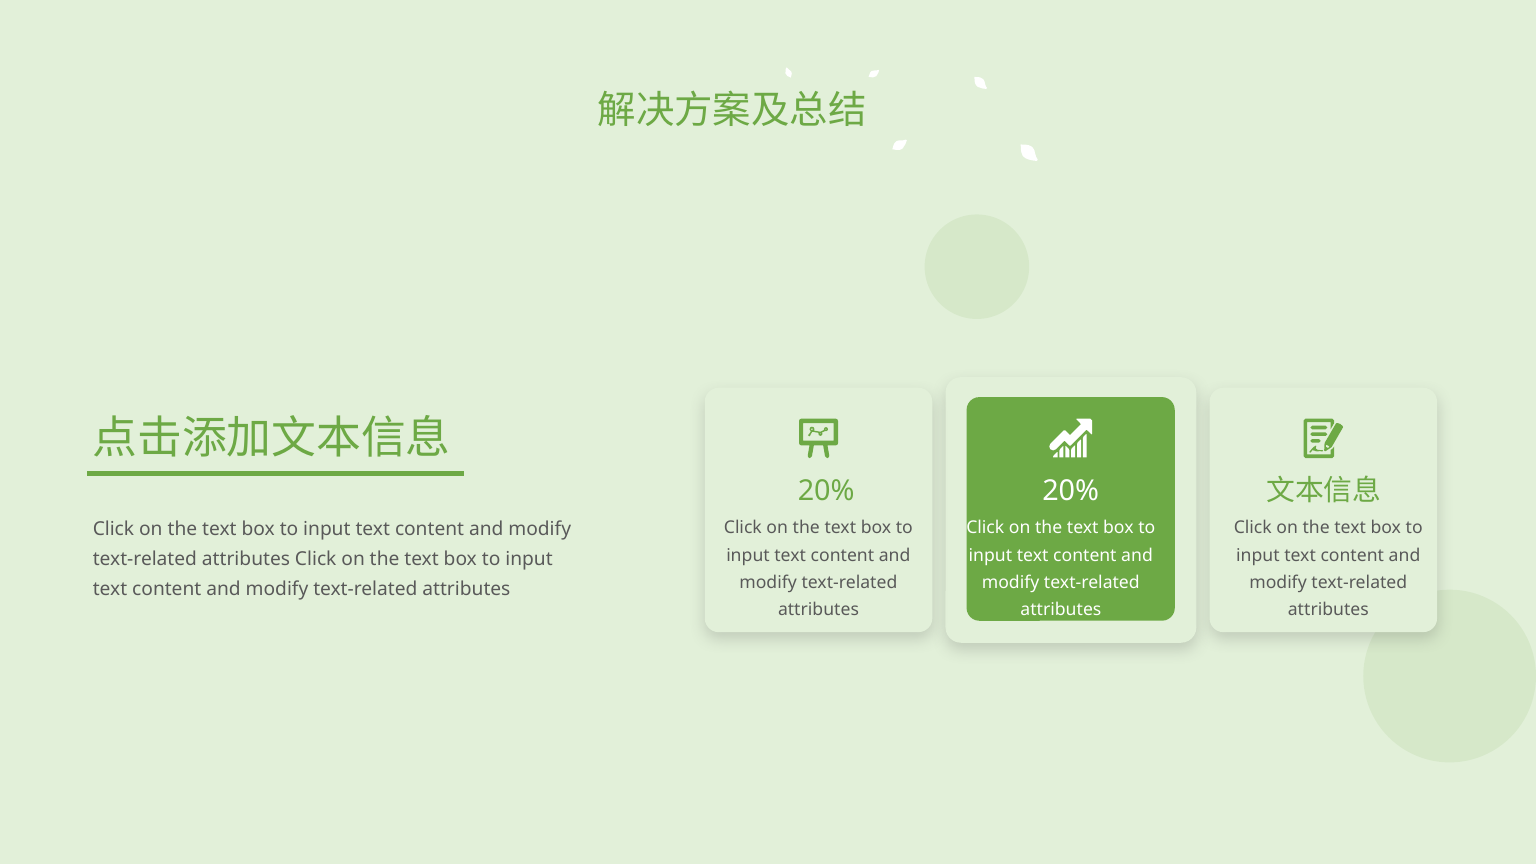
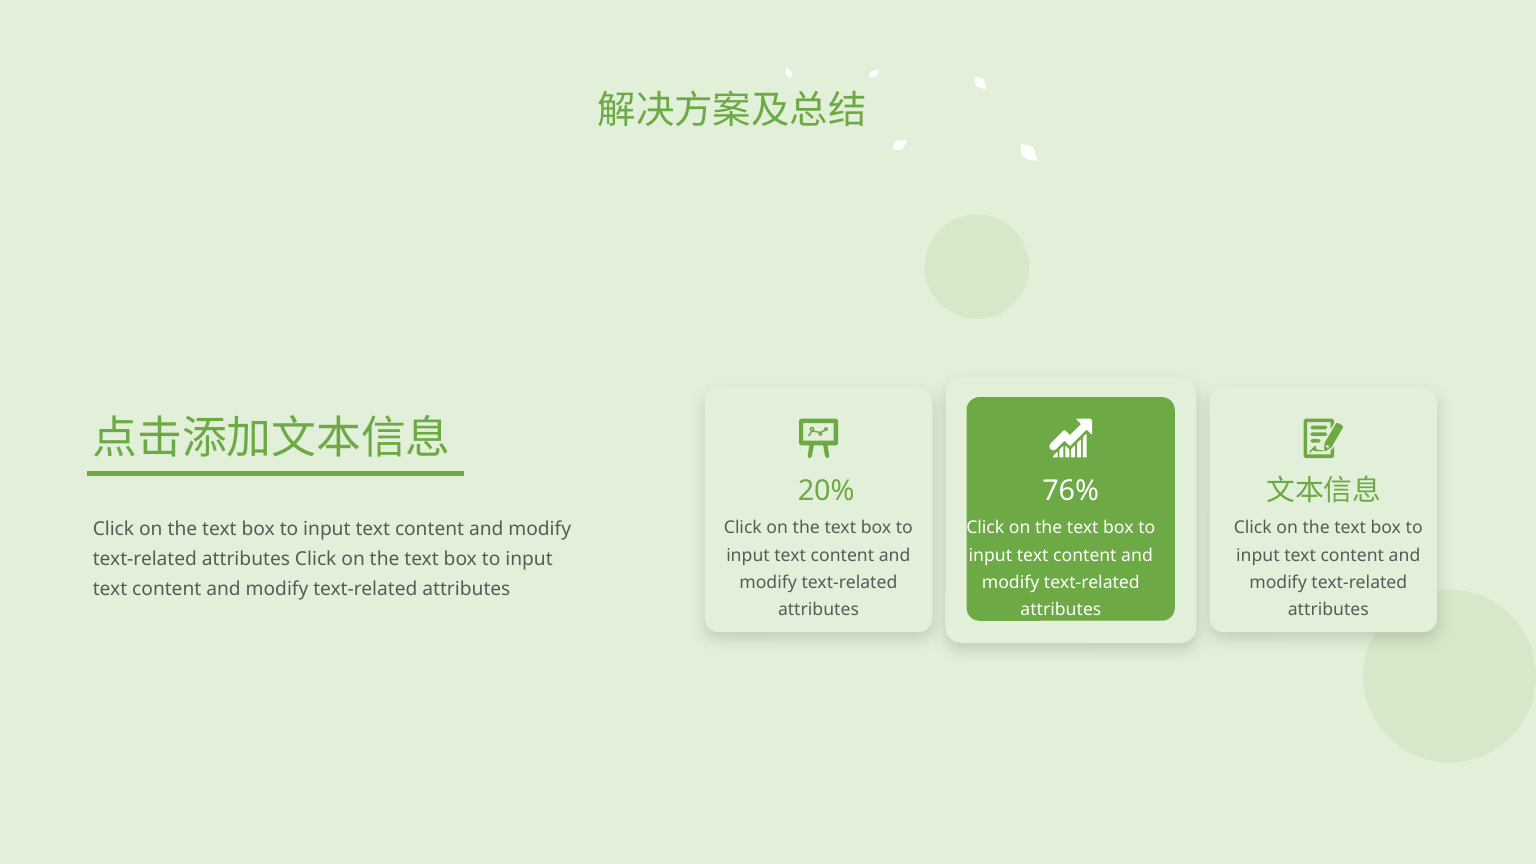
20%: 20% -> 76% (1071, 491)
